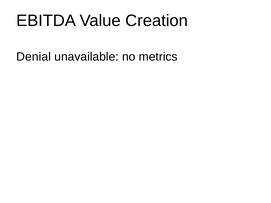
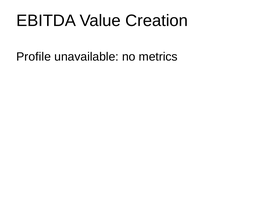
Denial: Denial -> Profile (34, 57)
